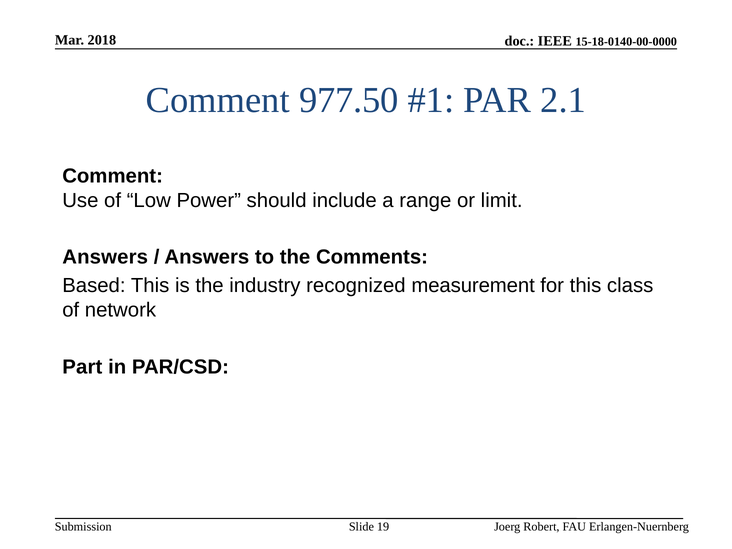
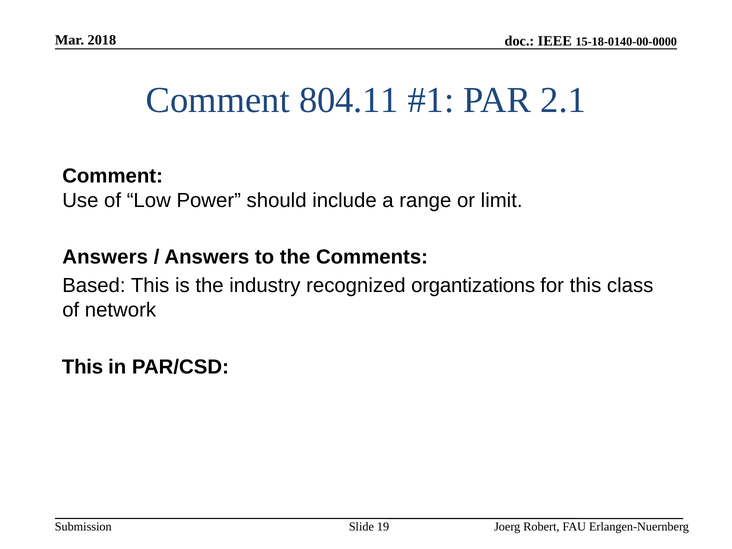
977.50: 977.50 -> 804.11 (349, 100)
measurement: measurement -> organtizations (473, 286)
Part: Part -> This (83, 367)
